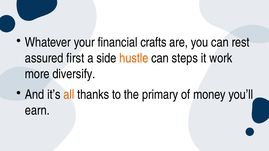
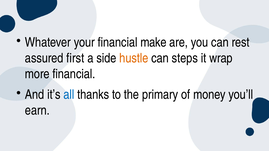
crafts: crafts -> make (153, 42)
work: work -> wrap (221, 58)
more diversify: diversify -> financial (74, 74)
all colour: orange -> blue (69, 95)
